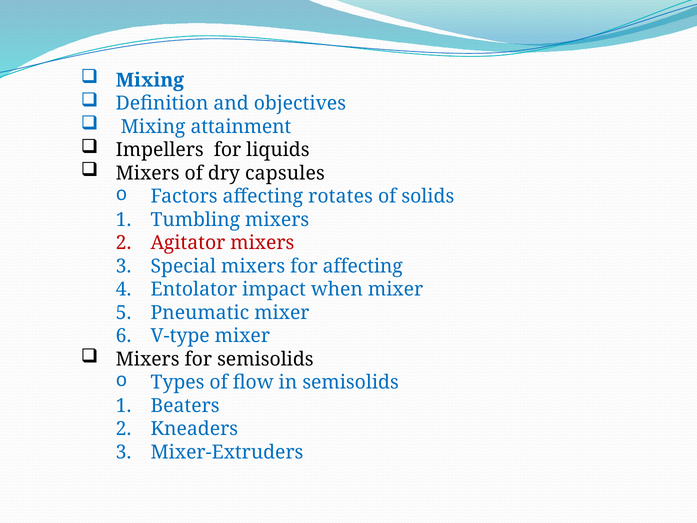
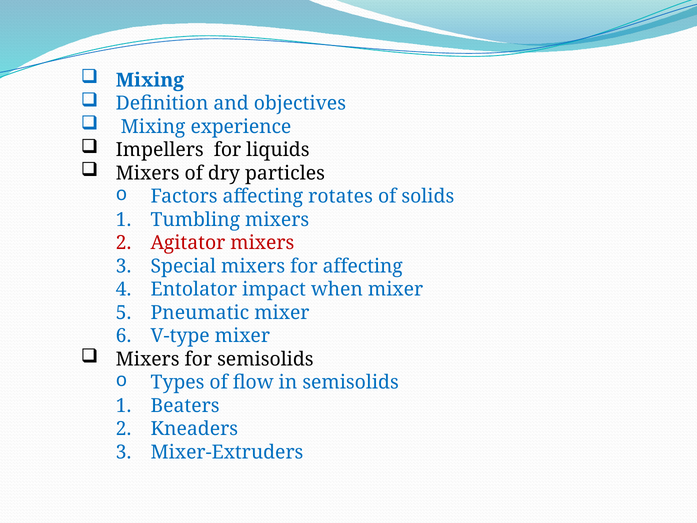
attainment: attainment -> experience (241, 127)
capsules: capsules -> particles (285, 173)
